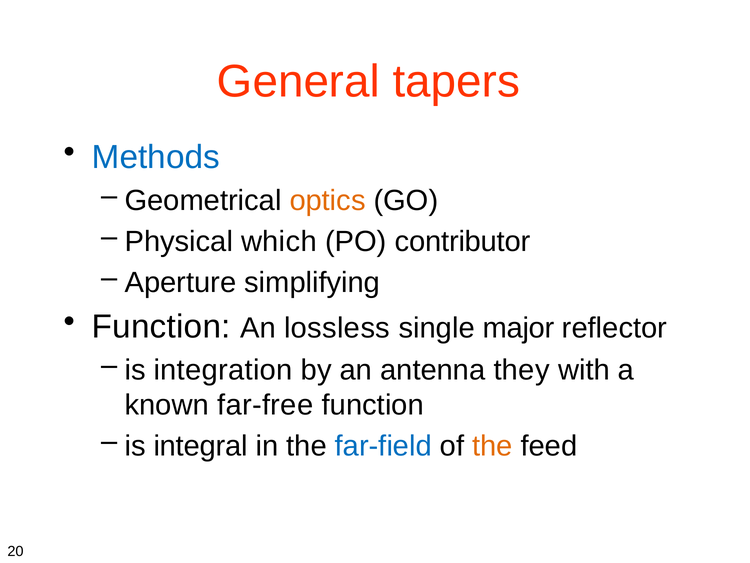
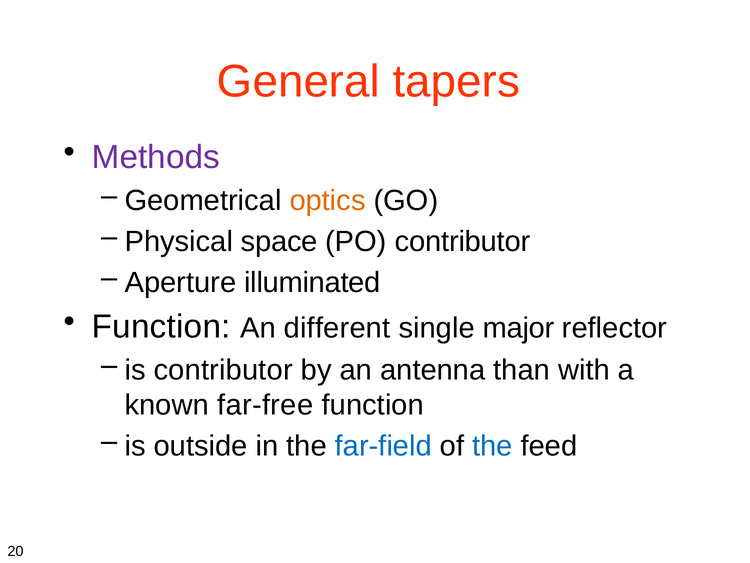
Methods colour: blue -> purple (156, 157)
which: which -> space (279, 241)
simplifying: simplifying -> illuminated (312, 282)
lossless: lossless -> different (337, 328)
is integration: integration -> contributor (223, 370)
they: they -> than (522, 370)
integral: integral -> outside (201, 446)
the colour: orange -> blue (492, 446)
